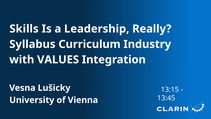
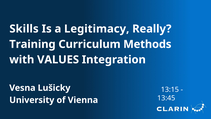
Leadership: Leadership -> Legitimacy (97, 29)
Syllabus: Syllabus -> Training (32, 44)
Industry: Industry -> Methods (147, 44)
